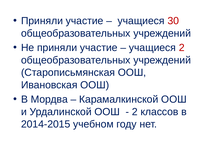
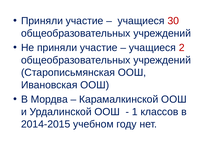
2: 2 -> 1 (135, 111)
